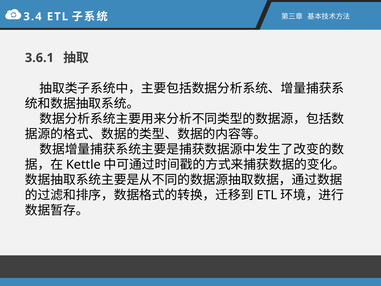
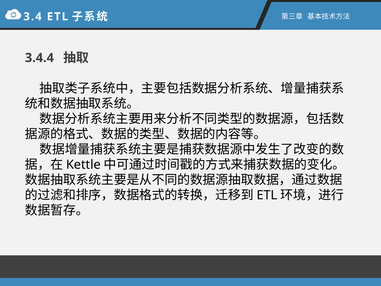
3.6.1: 3.6.1 -> 3.4.4 (39, 58)
